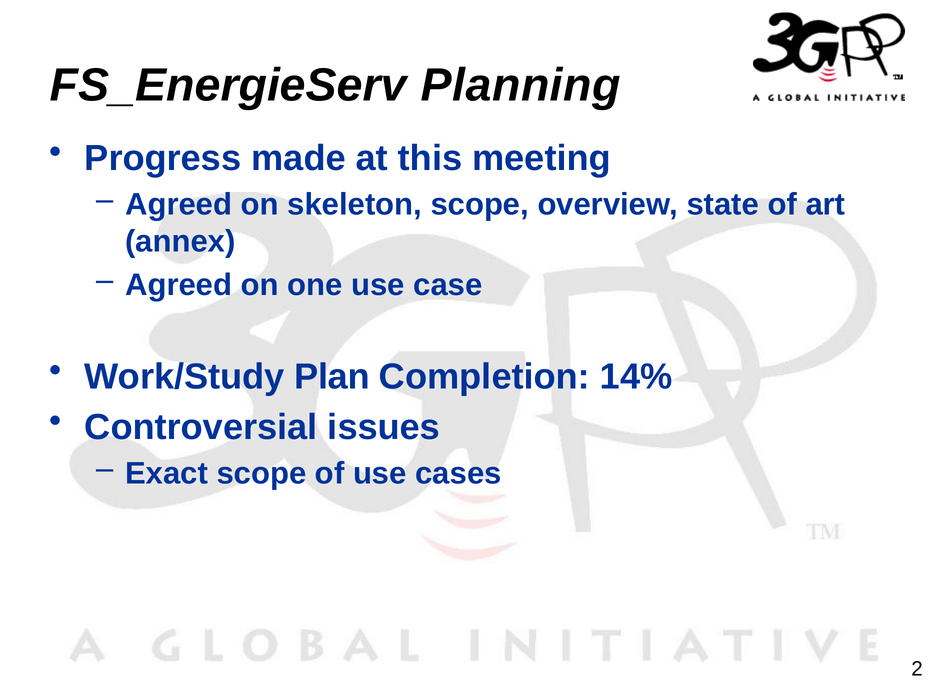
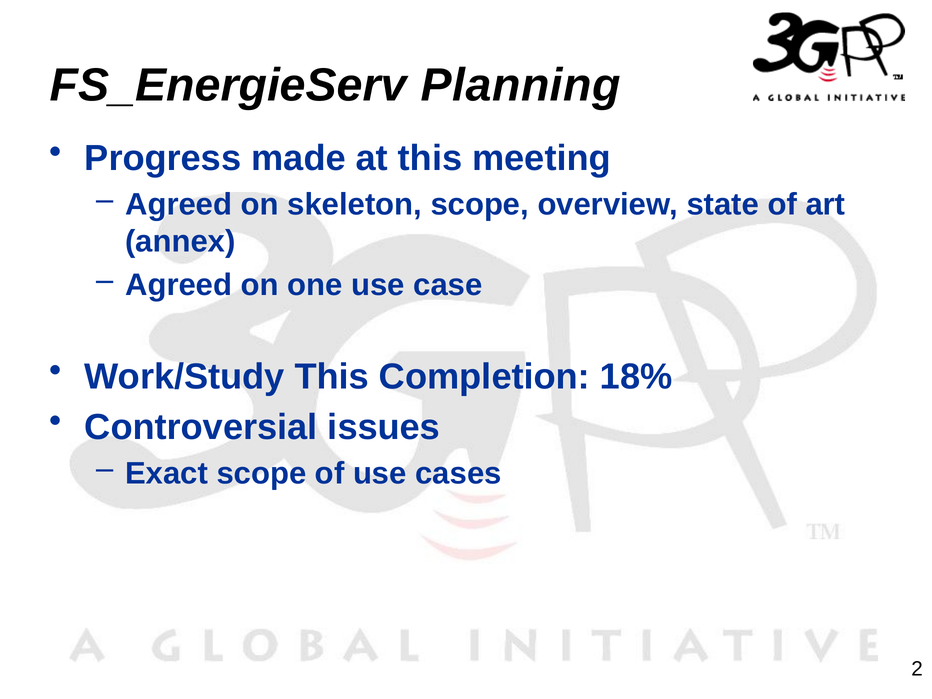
Work/Study Plan: Plan -> This (332, 377)
14%: 14% -> 18% (636, 377)
